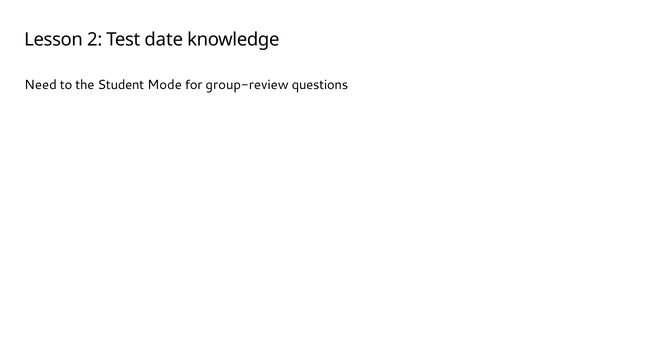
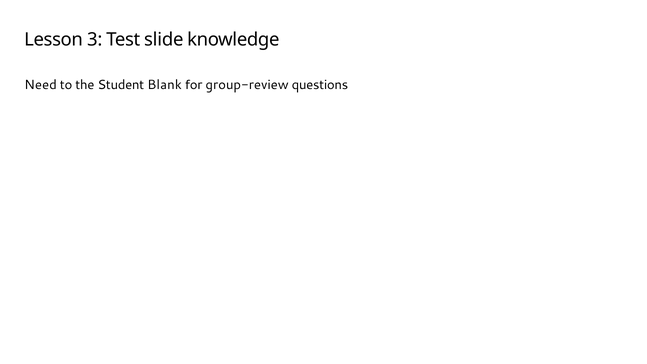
2: 2 -> 3 (95, 39)
date: date -> slide (164, 39)
Mode: Mode -> Blank (164, 85)
